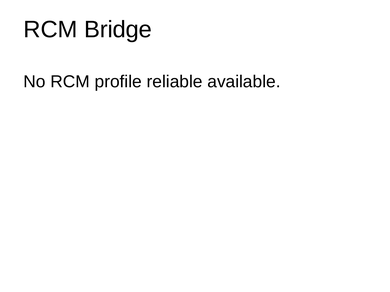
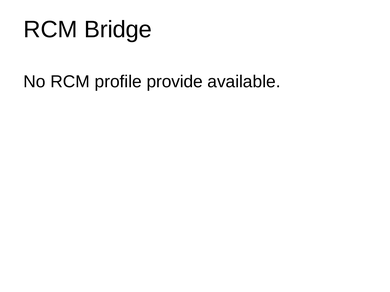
reliable: reliable -> provide (175, 82)
